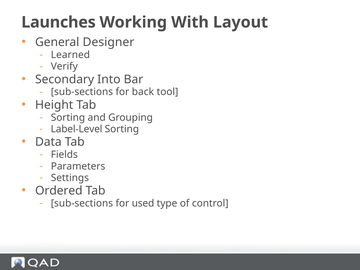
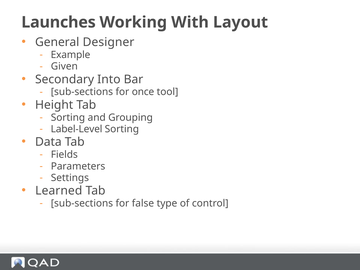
Learned: Learned -> Example (70, 55)
Verify: Verify -> Given (64, 66)
back: back -> once (143, 92)
Ordered: Ordered -> Learned (59, 191)
used: used -> false (143, 203)
